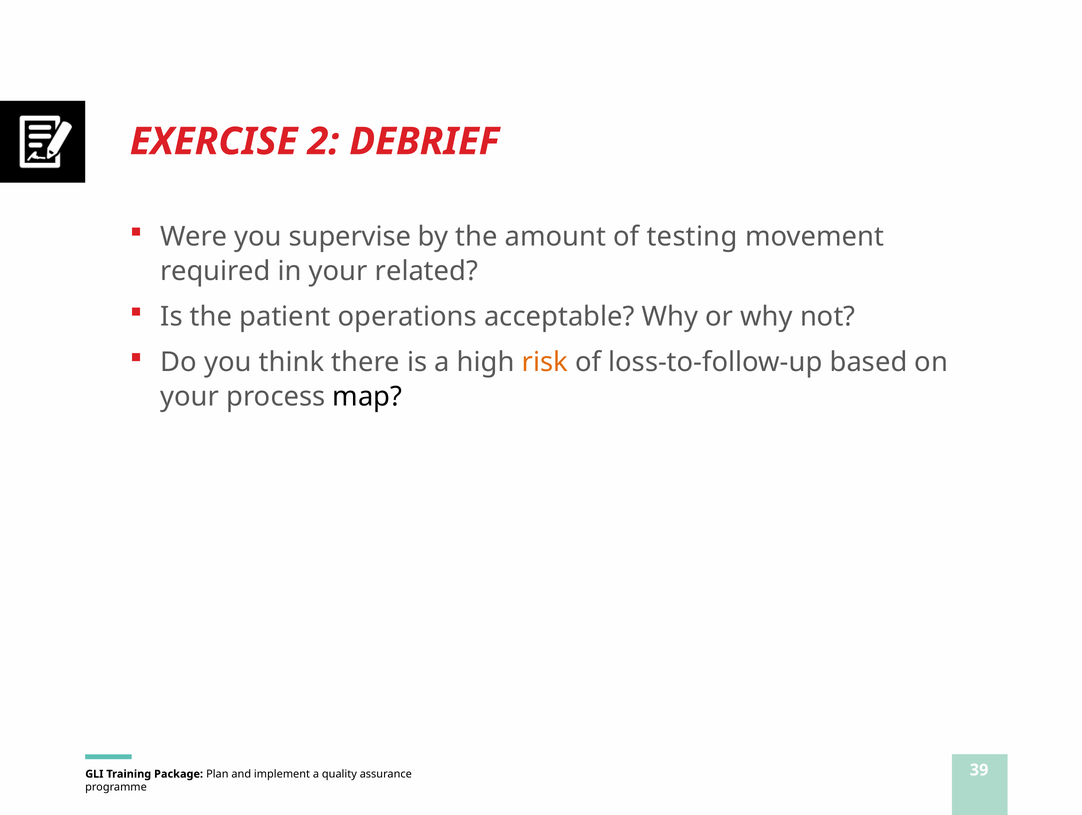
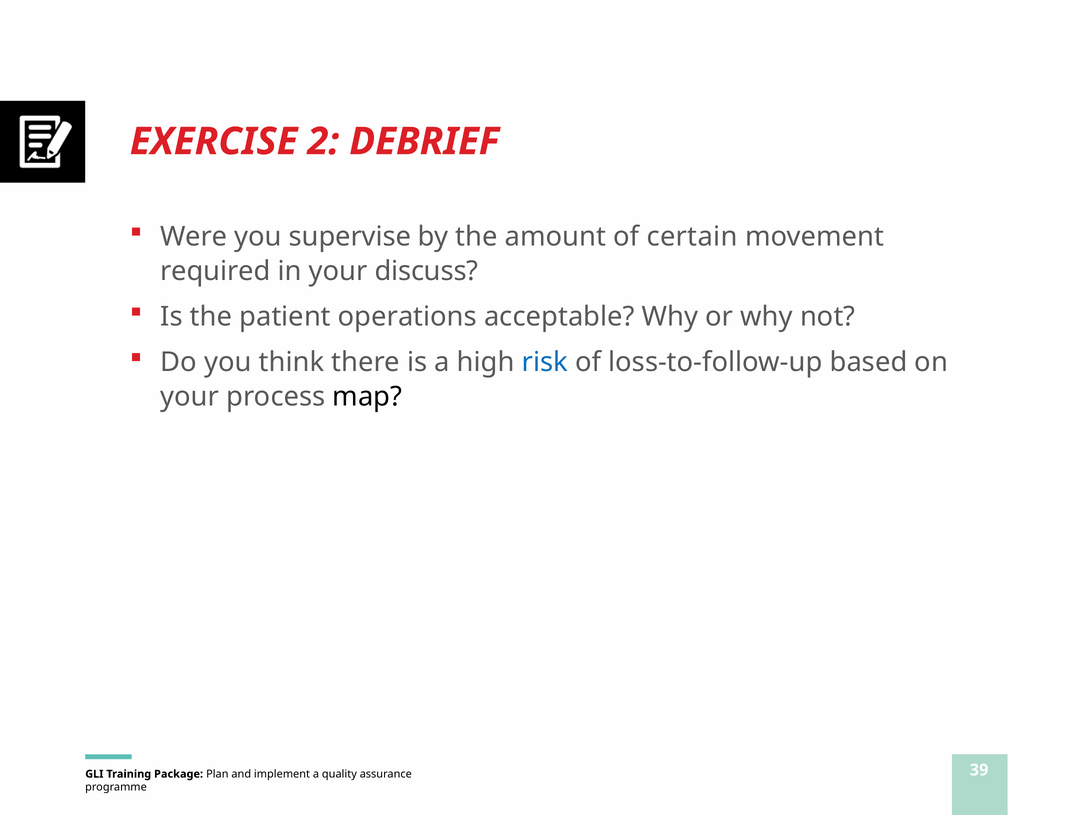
testing: testing -> certain (692, 237)
related: related -> discuss (427, 271)
risk colour: orange -> blue (545, 362)
